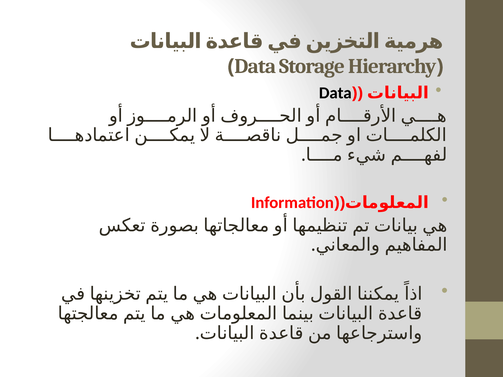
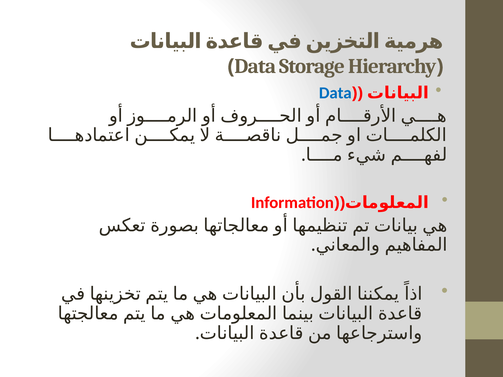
Data colour: black -> blue (335, 93)
